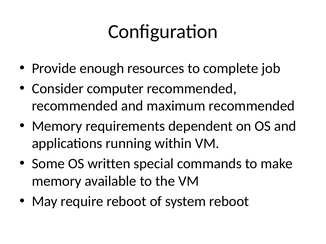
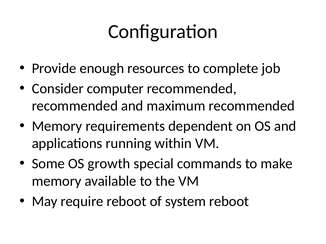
written: written -> growth (109, 164)
